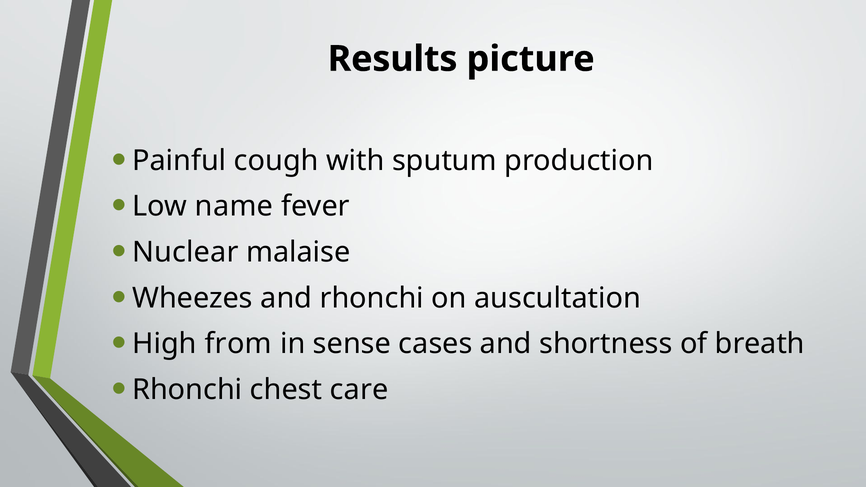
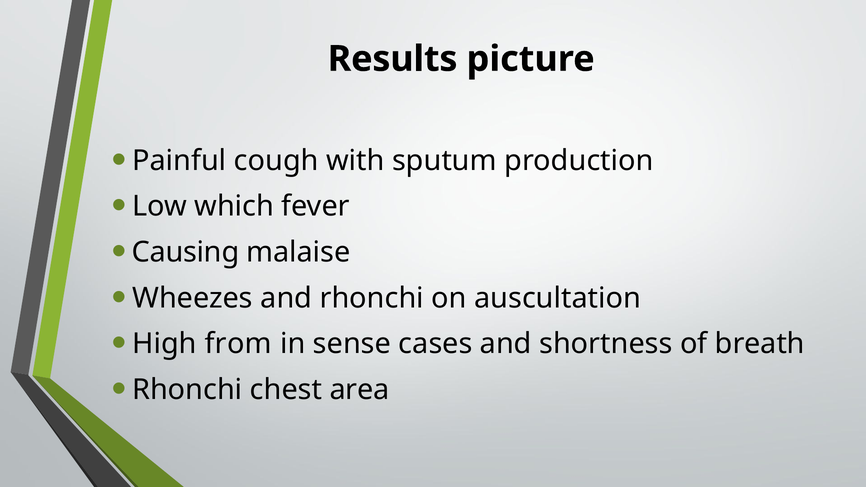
name: name -> which (234, 206)
Nuclear: Nuclear -> Causing (186, 252)
care: care -> area (359, 390)
